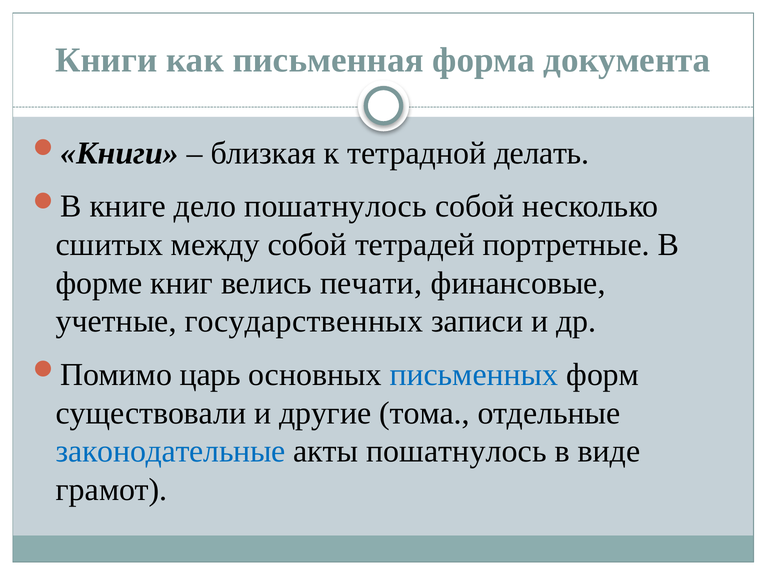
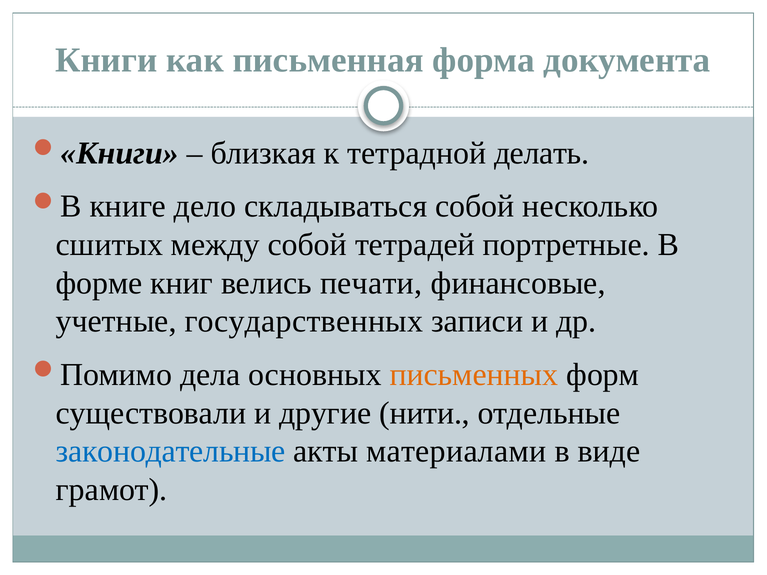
дело пошатнулось: пошатнулось -> складываться (336, 207)
царь: царь -> дела (210, 375)
письменных colour: blue -> orange (474, 375)
тома: тома -> нити (425, 413)
акты пошатнулось: пошатнулось -> материалами (456, 452)
